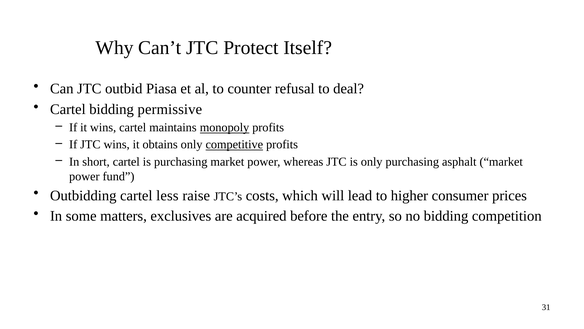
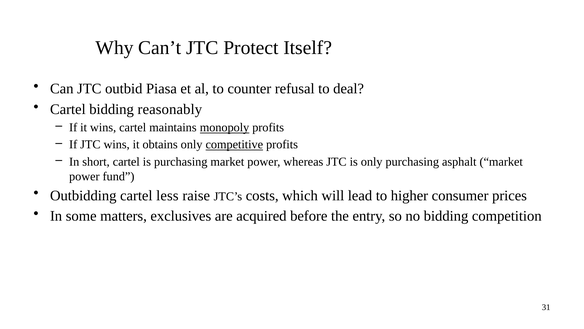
permissive: permissive -> reasonably (170, 109)
